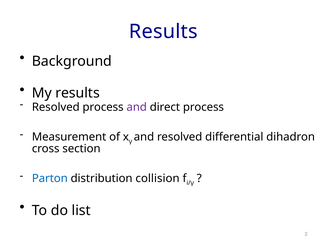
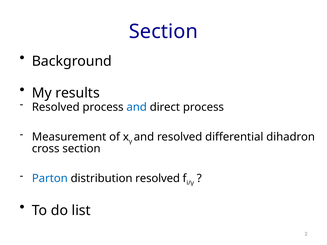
Results: Results -> Section (163, 32)
and colour: purple -> blue (137, 107)
distribution collision: collision -> resolved (158, 179)
